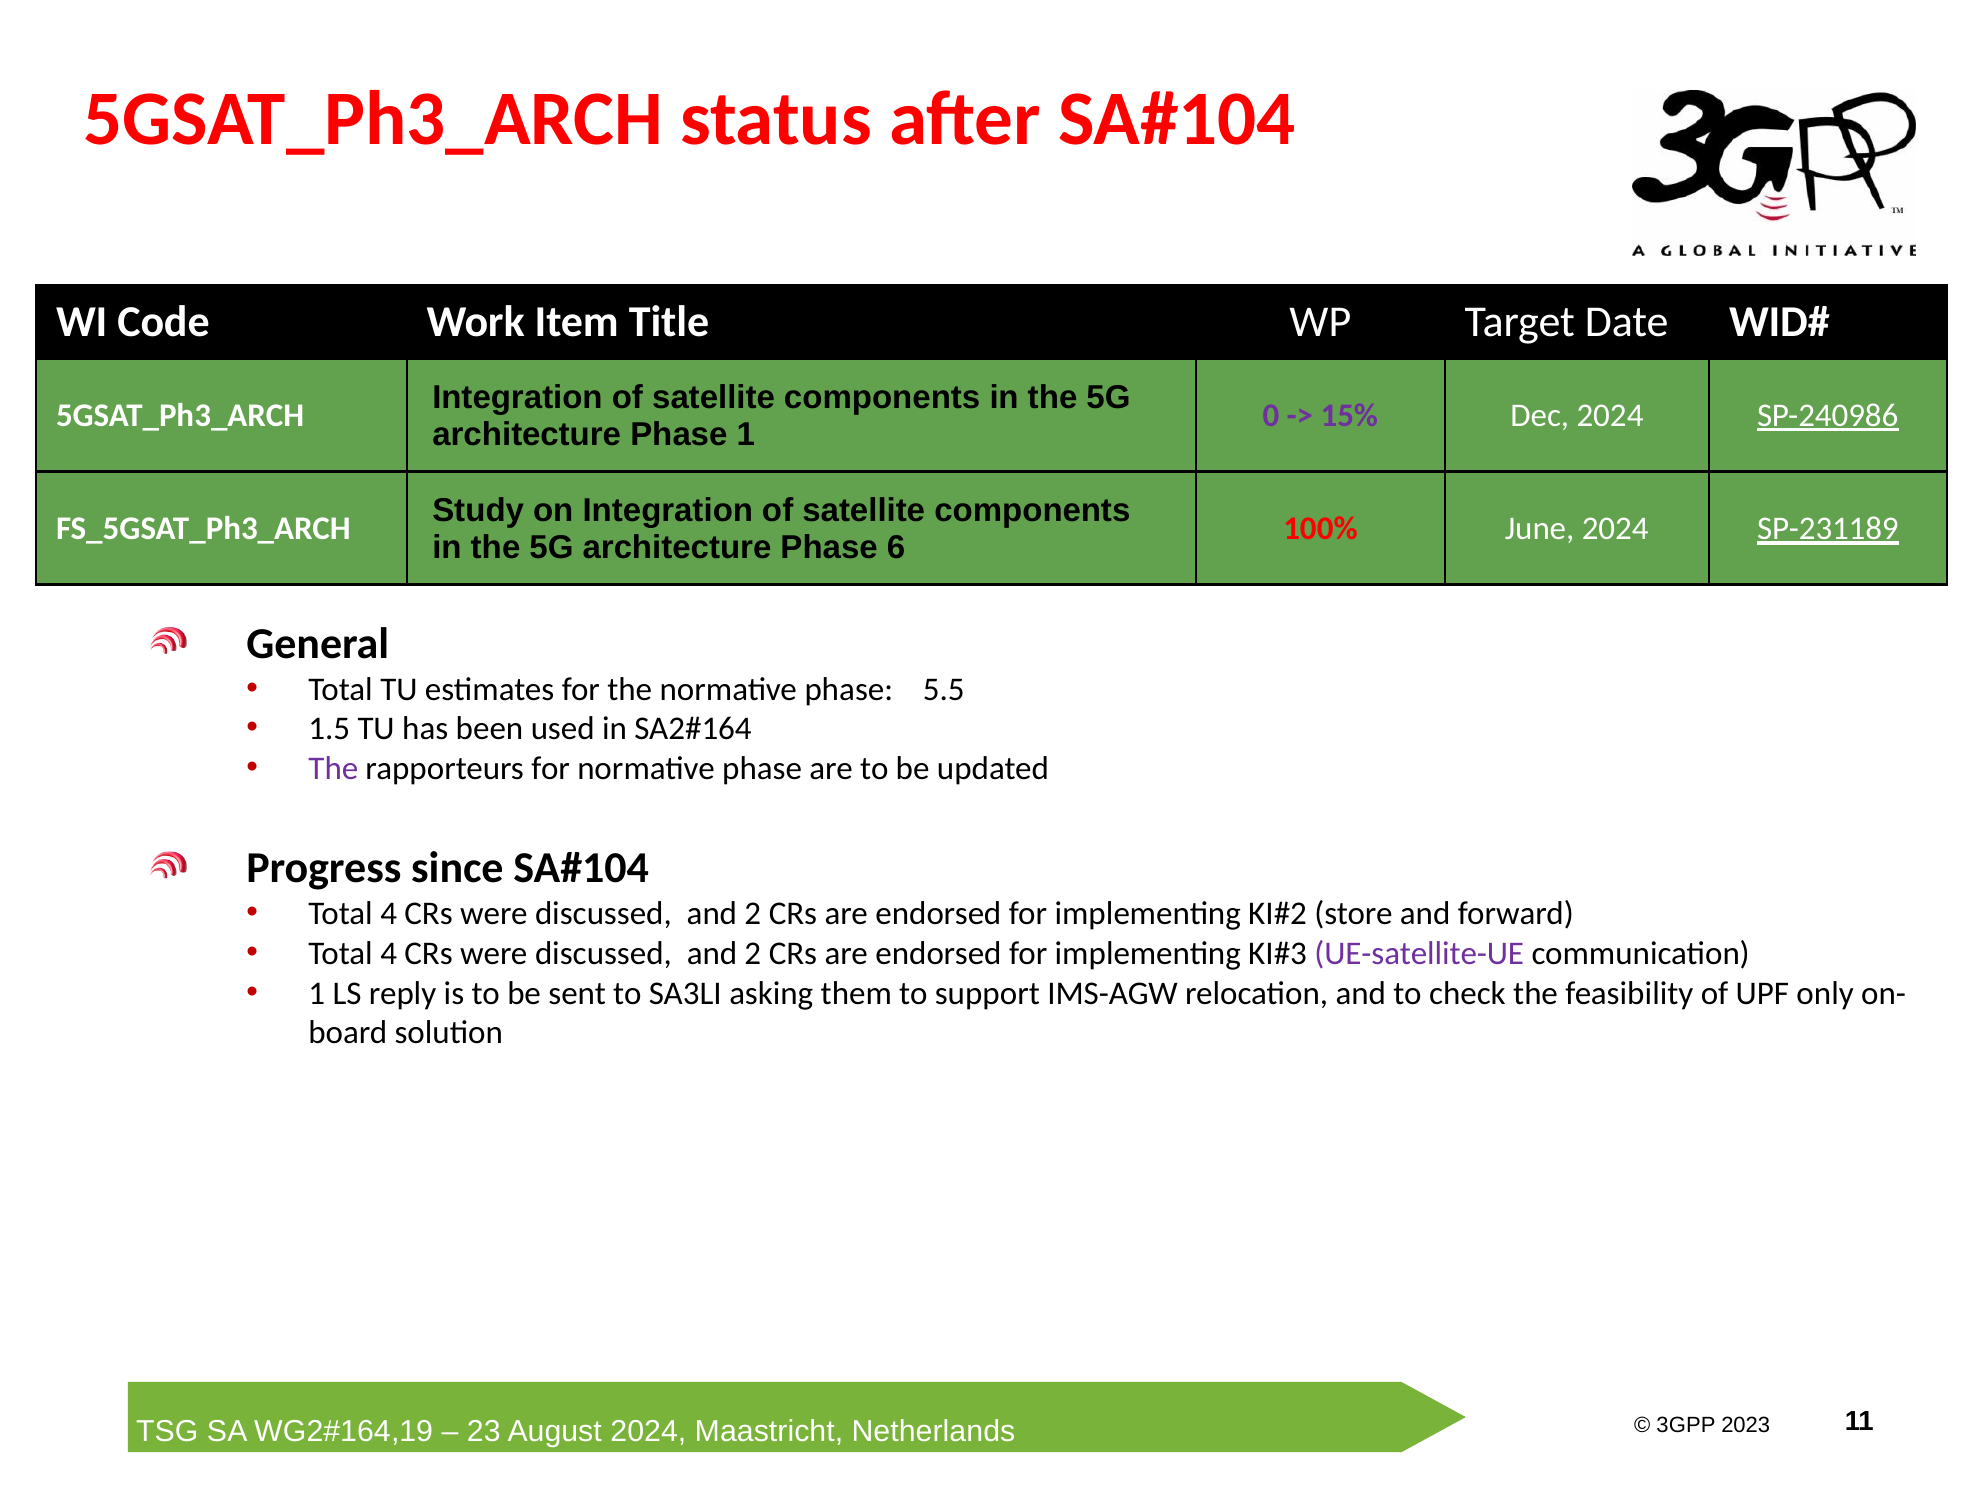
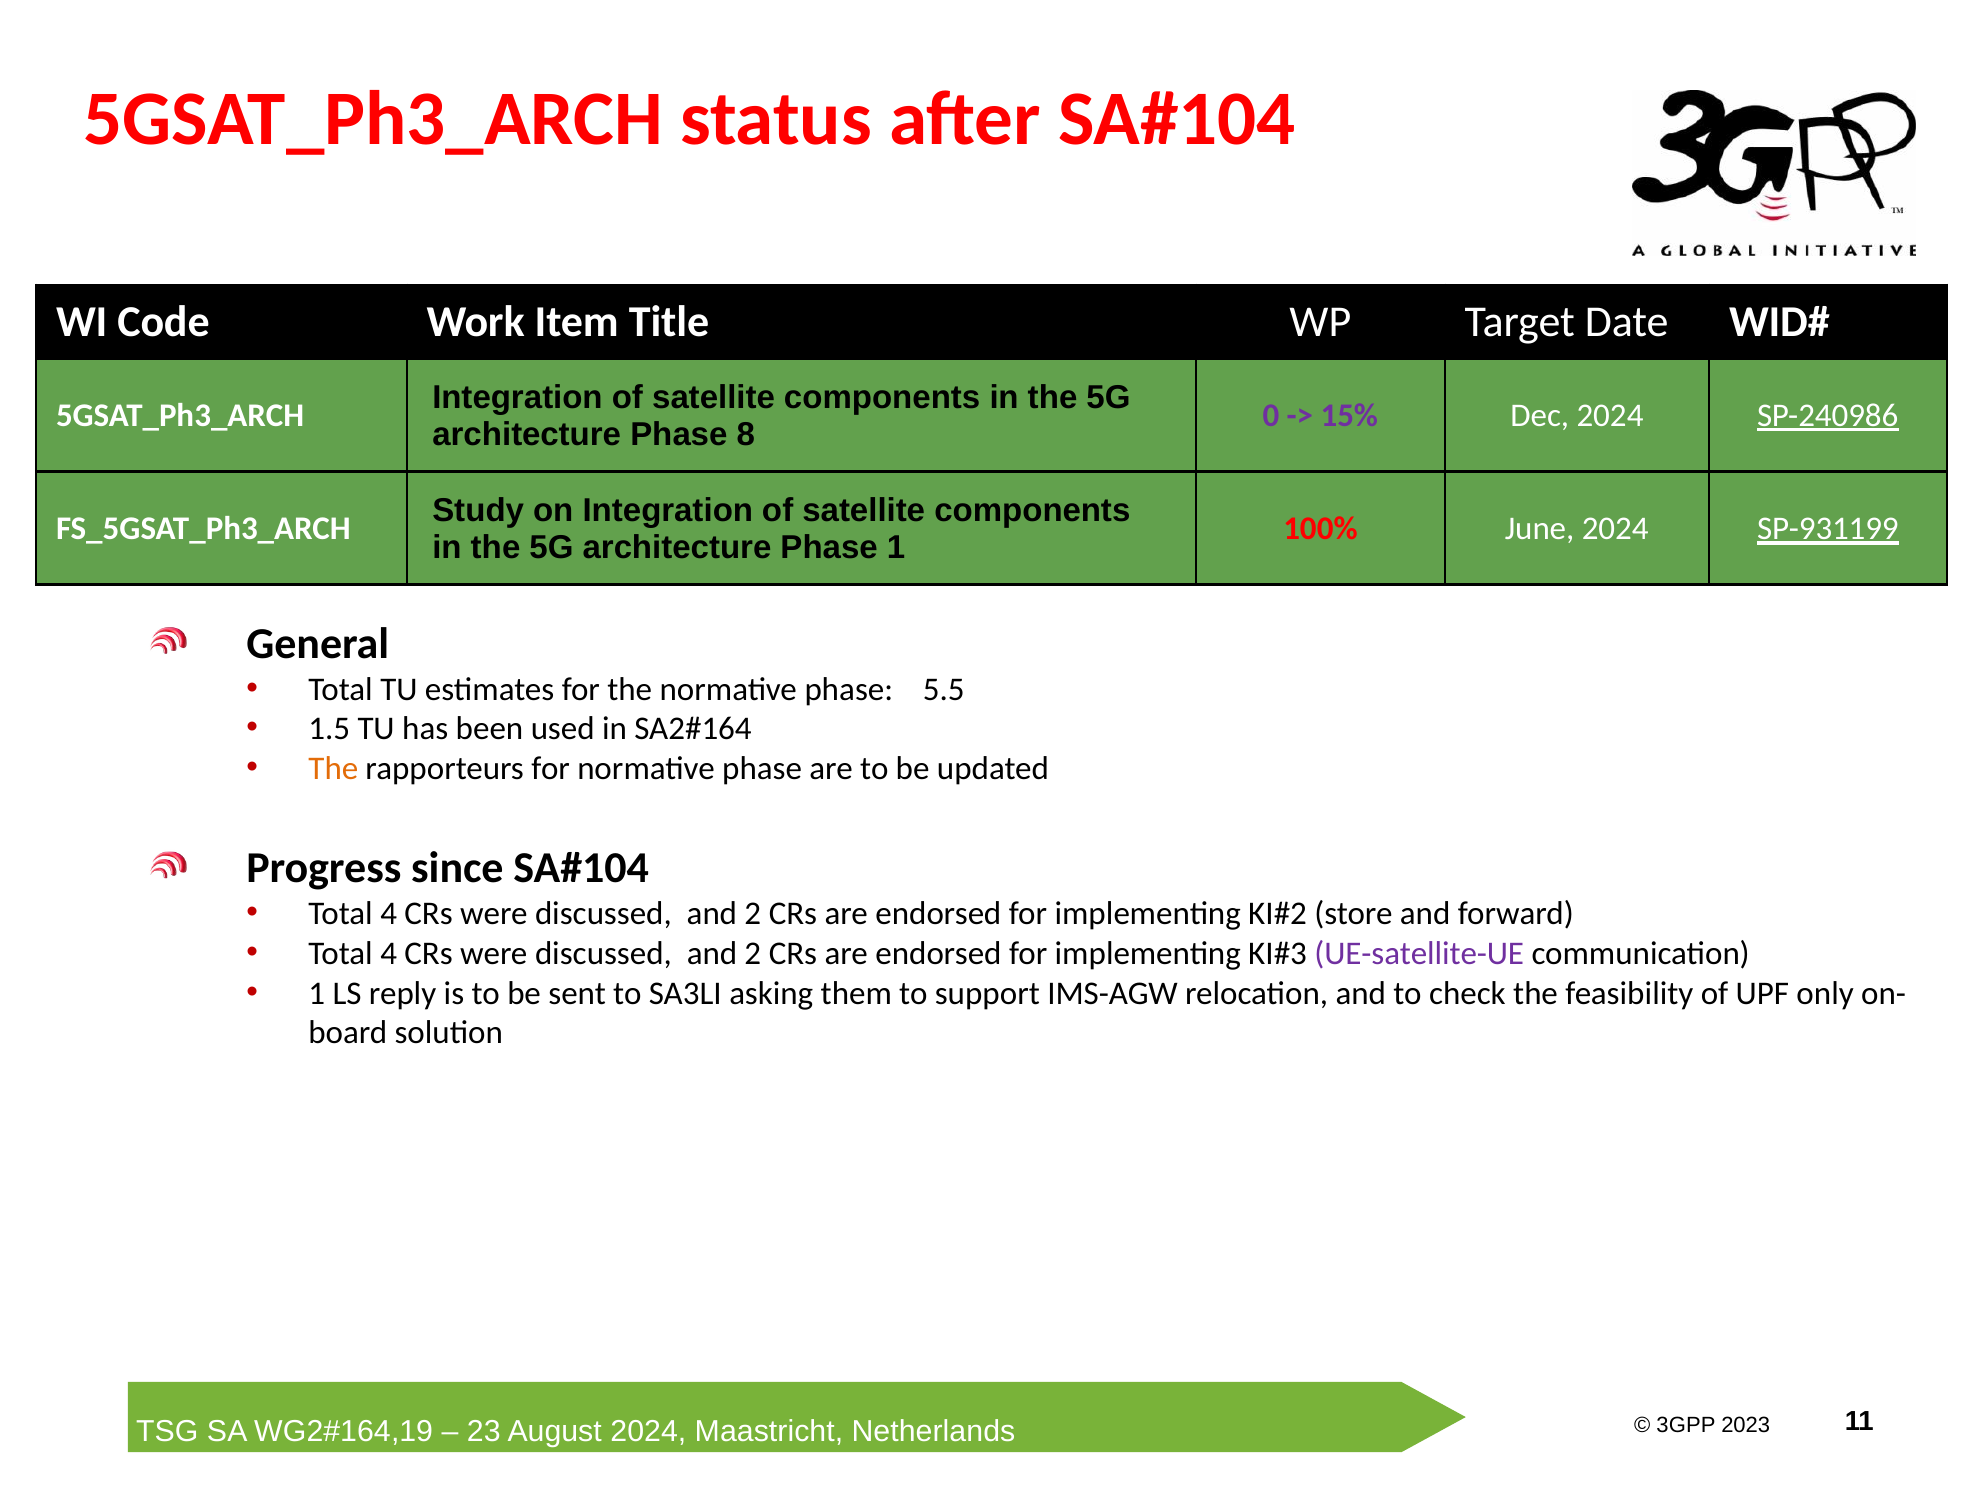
Phase 1: 1 -> 8 (746, 434)
SP-231189: SP-231189 -> SP-931199 (1828, 528)
Phase 6: 6 -> 1 (896, 547)
The colour: purple -> orange (333, 769)
